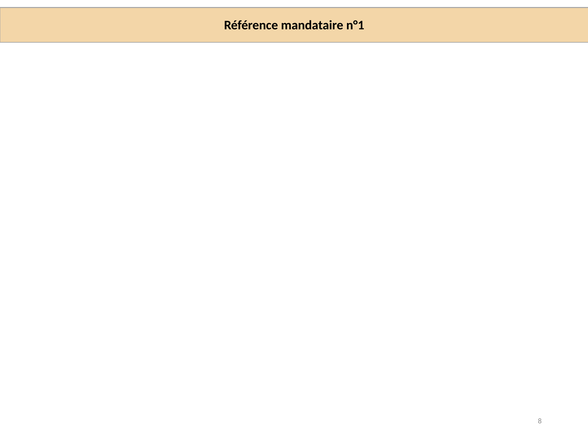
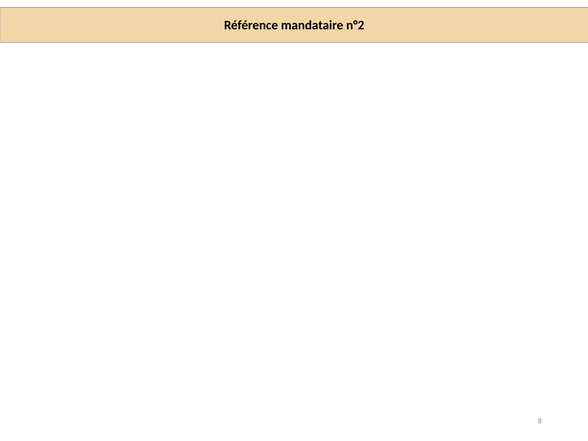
n°1: n°1 -> n°2 (355, 25)
